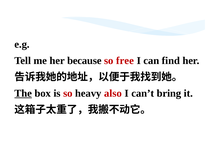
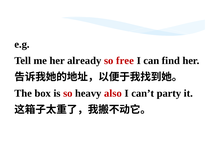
because: because -> already (84, 61)
The underline: present -> none (23, 94)
bring: bring -> party (169, 94)
